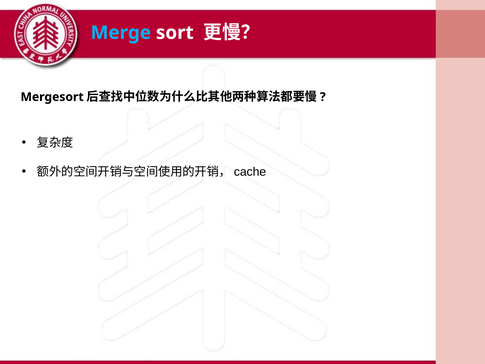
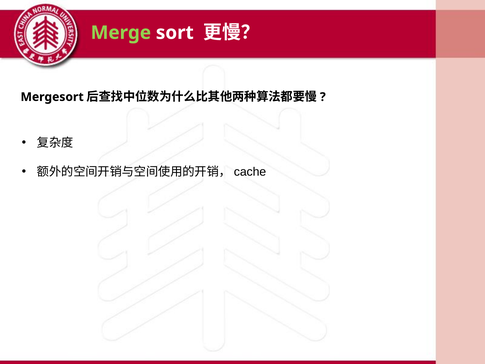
Merge colour: light blue -> light green (121, 33)
